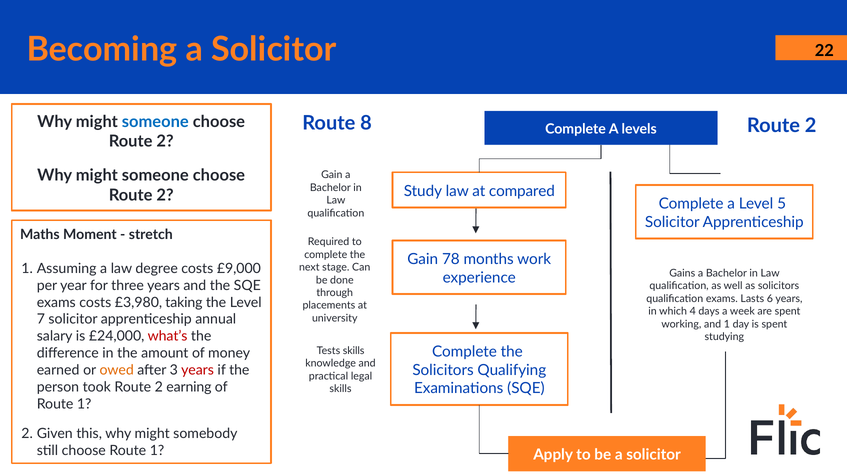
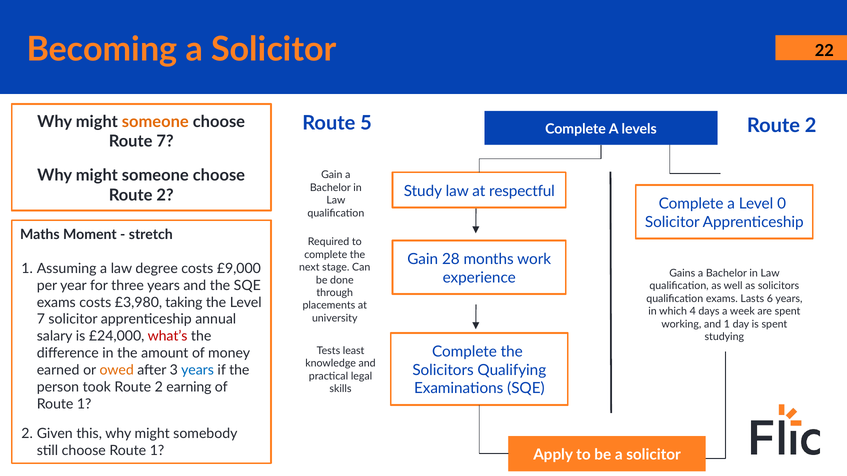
8: 8 -> 5 (366, 123)
someone colour: blue -> orange (155, 122)
2: 2 -> 7 (165, 142)
compared: compared -> respectful (522, 191)
5: 5 -> 0 (782, 204)
78: 78 -> 28 (451, 259)
Tests skills: skills -> least (354, 351)
years colour: red -> blue (198, 370)
